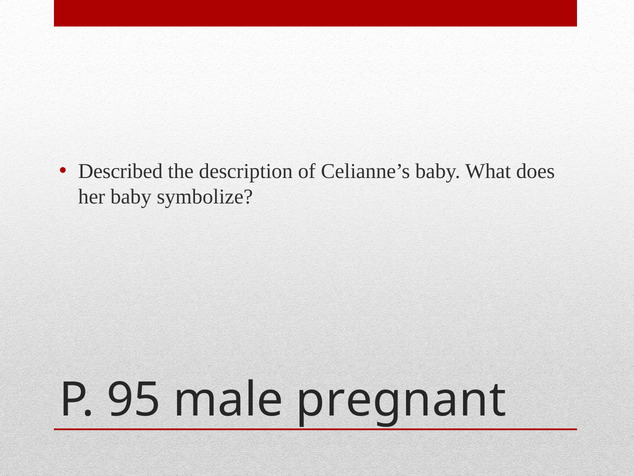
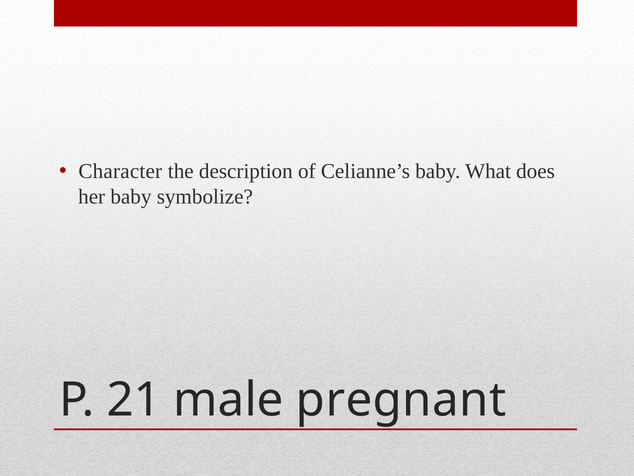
Described: Described -> Character (120, 171)
95: 95 -> 21 (134, 400)
